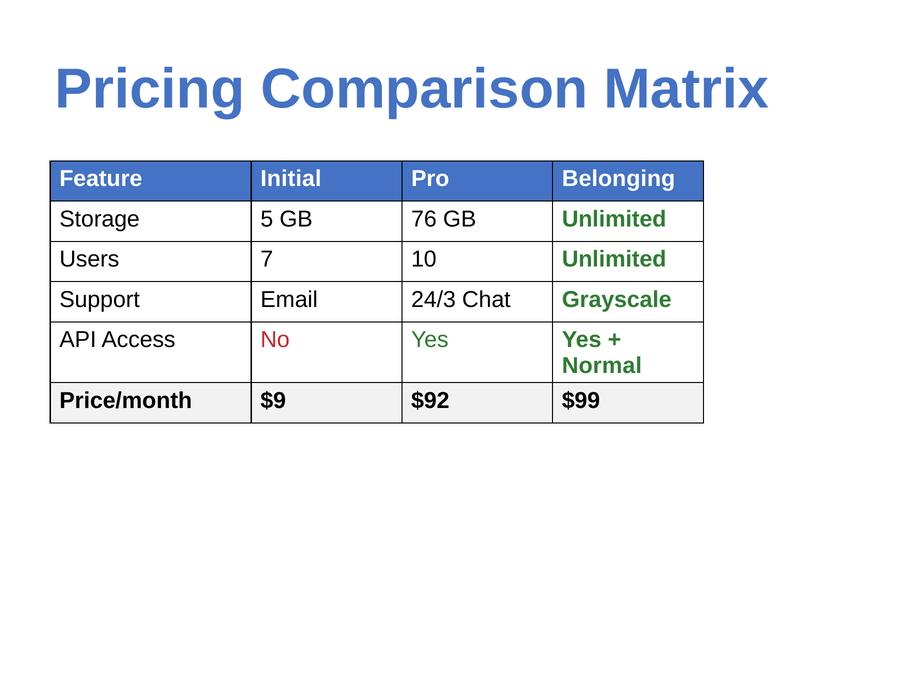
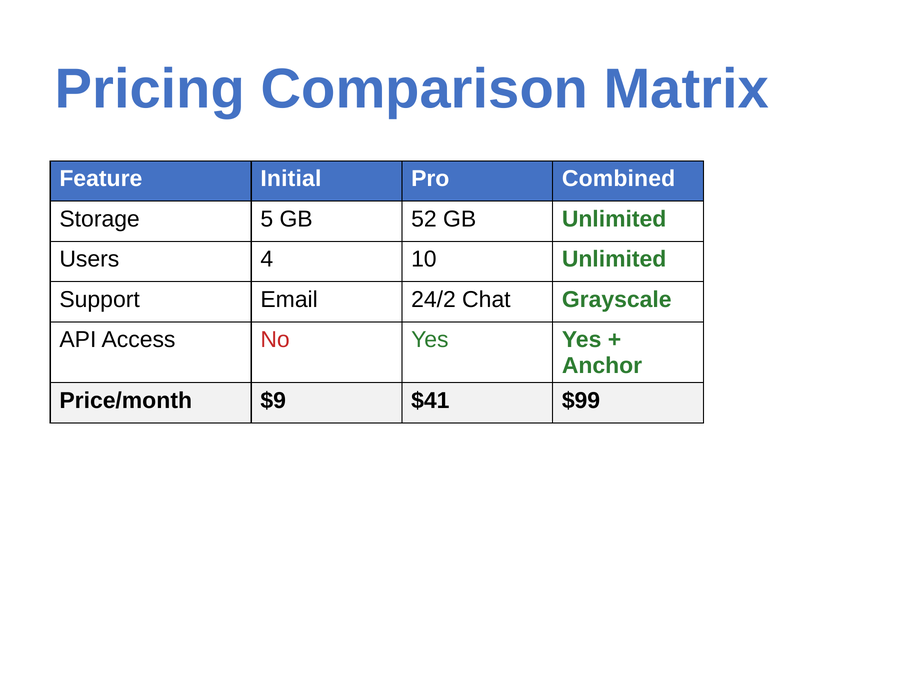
Belonging: Belonging -> Combined (619, 179)
76: 76 -> 52 (424, 219)
7: 7 -> 4 (267, 259)
24/3: 24/3 -> 24/2 (433, 299)
Normal: Normal -> Anchor (602, 365)
$92: $92 -> $41 (430, 400)
